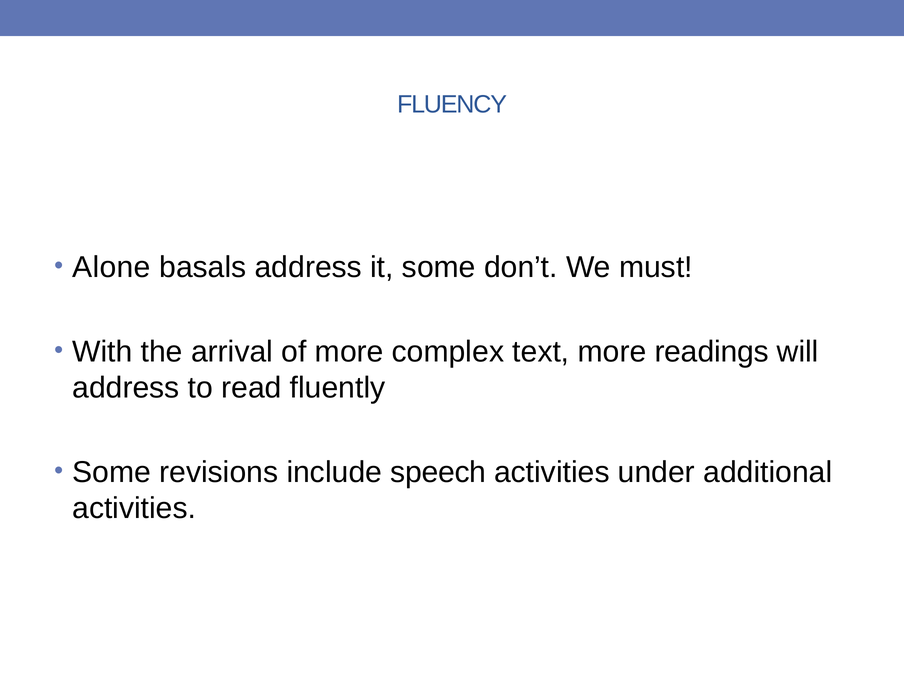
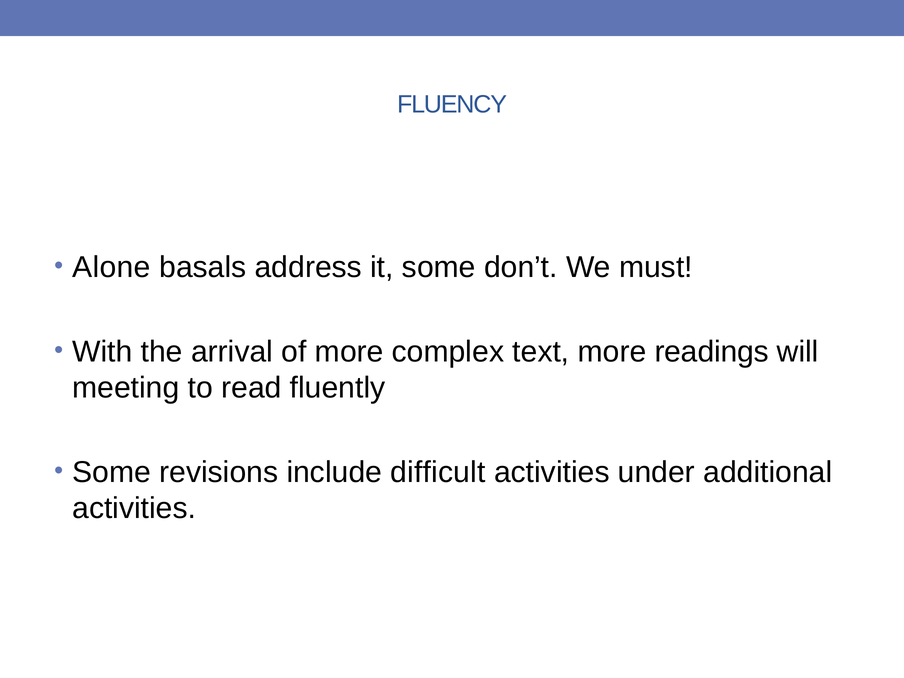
address: address -> meeting (126, 388)
speech: speech -> difficult (438, 472)
